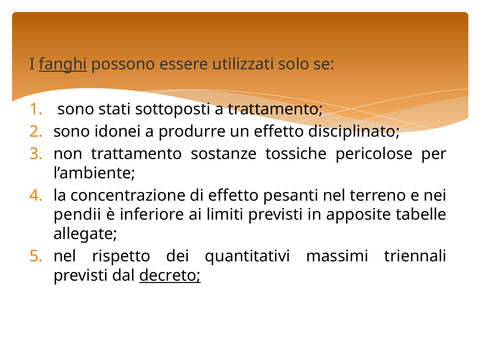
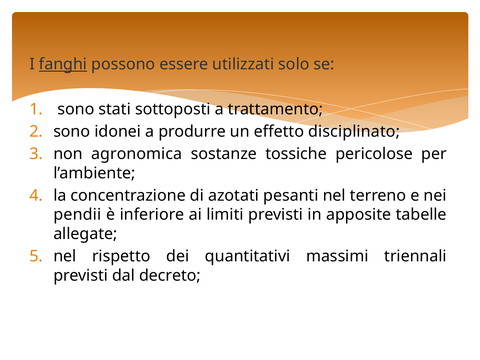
non trattamento: trattamento -> agronomica (137, 154)
di effetto: effetto -> azotati (234, 195)
decreto underline: present -> none (170, 275)
